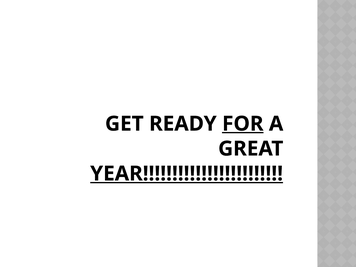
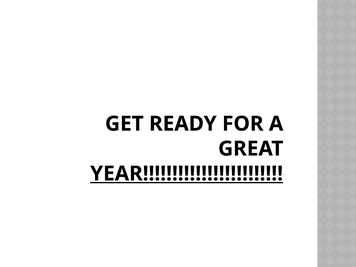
FOR underline: present -> none (243, 124)
